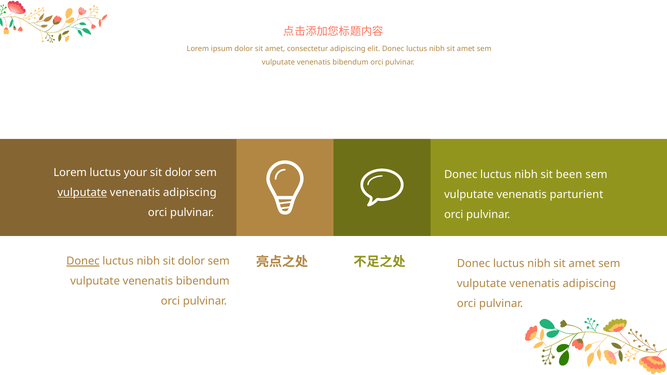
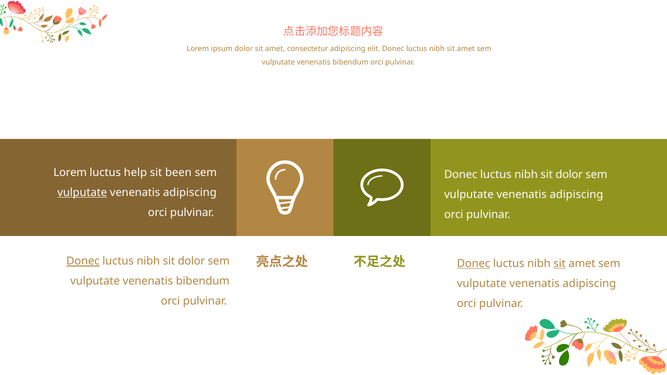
your: your -> help (135, 172)
dolor: dolor -> been (178, 172)
been: been -> dolor (569, 175)
parturient: parturient -> adipiscing (576, 195)
Donec underline: none -> present (474, 264)
sit underline: none -> present (560, 264)
